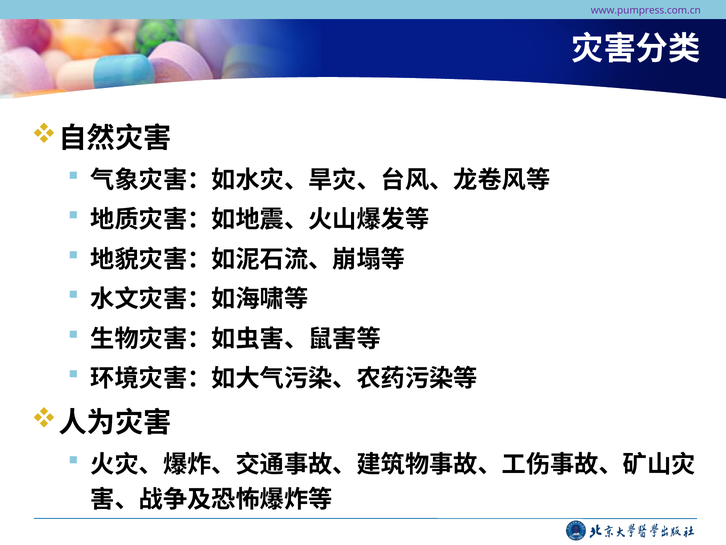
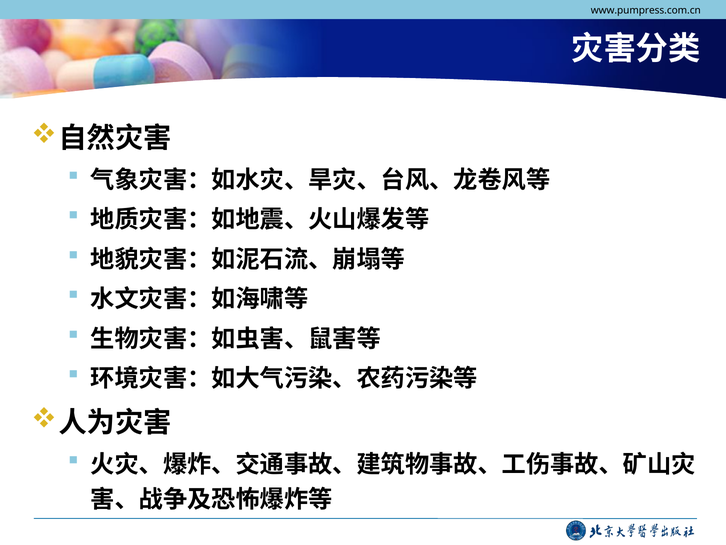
www.pumpress.com.cn colour: purple -> black (646, 10)
